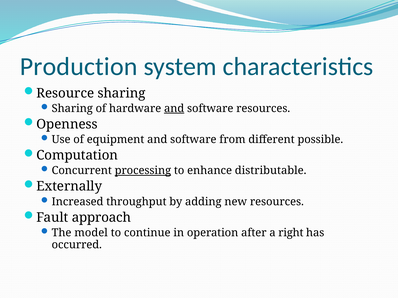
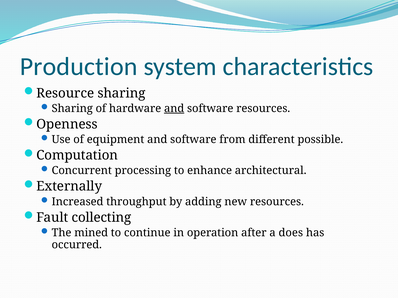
processing underline: present -> none (143, 171)
distributable: distributable -> architectural (271, 171)
approach: approach -> collecting (101, 218)
model: model -> mined (91, 233)
right: right -> does (291, 233)
